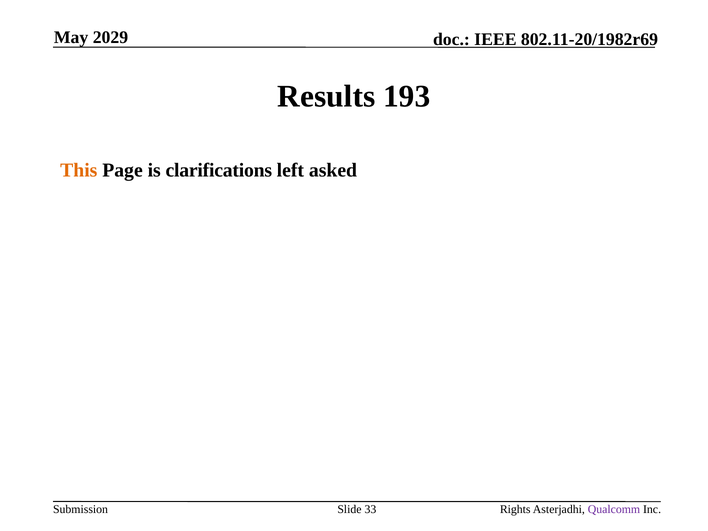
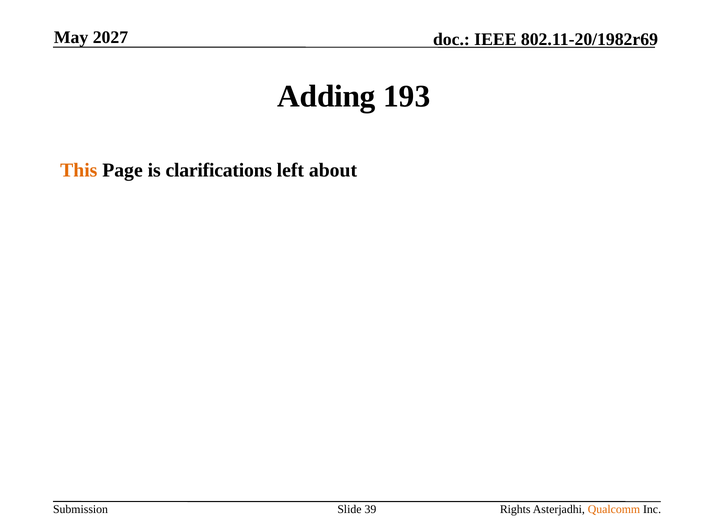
2029: 2029 -> 2027 (110, 38)
Results: Results -> Adding (326, 97)
asked: asked -> about (333, 170)
33: 33 -> 39 (370, 509)
Qualcomm colour: purple -> orange (614, 509)
